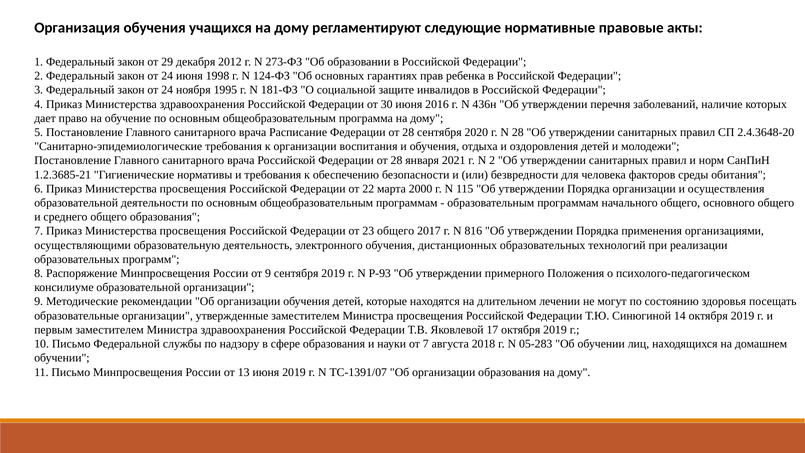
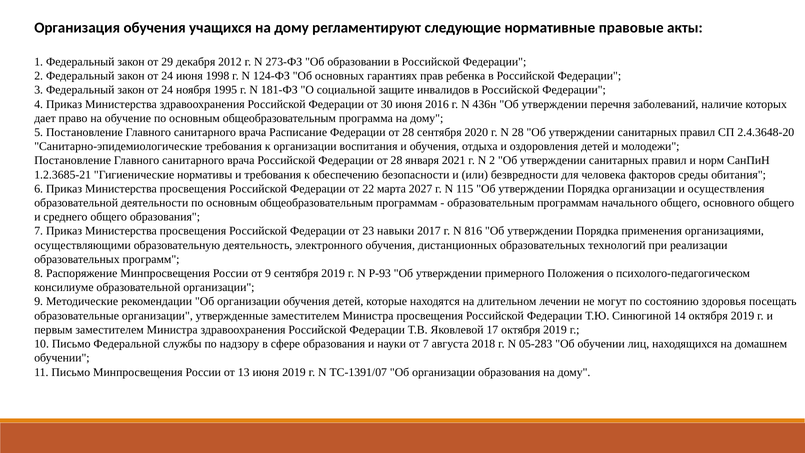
2000: 2000 -> 2027 (421, 189)
23 общего: общего -> навыки (396, 231)
